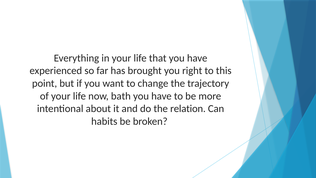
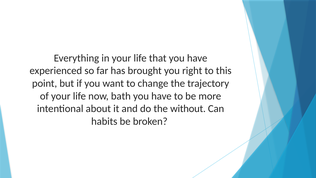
relation: relation -> without (188, 109)
